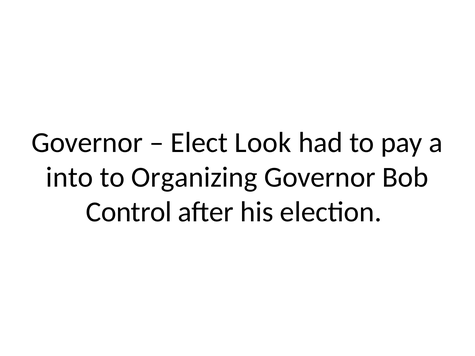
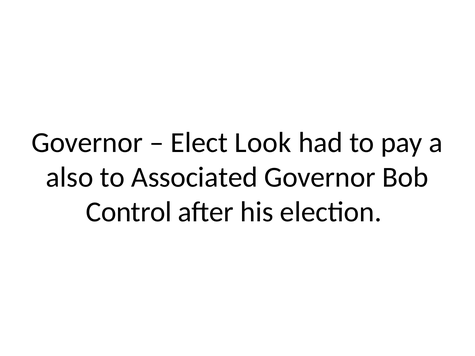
into: into -> also (70, 177)
Organizing: Organizing -> Associated (194, 177)
